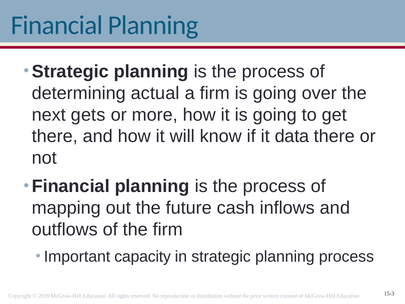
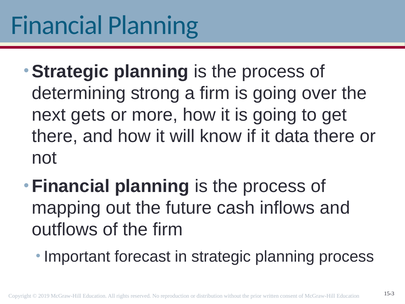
actual: actual -> strong (155, 93)
capacity: capacity -> forecast (143, 256)
